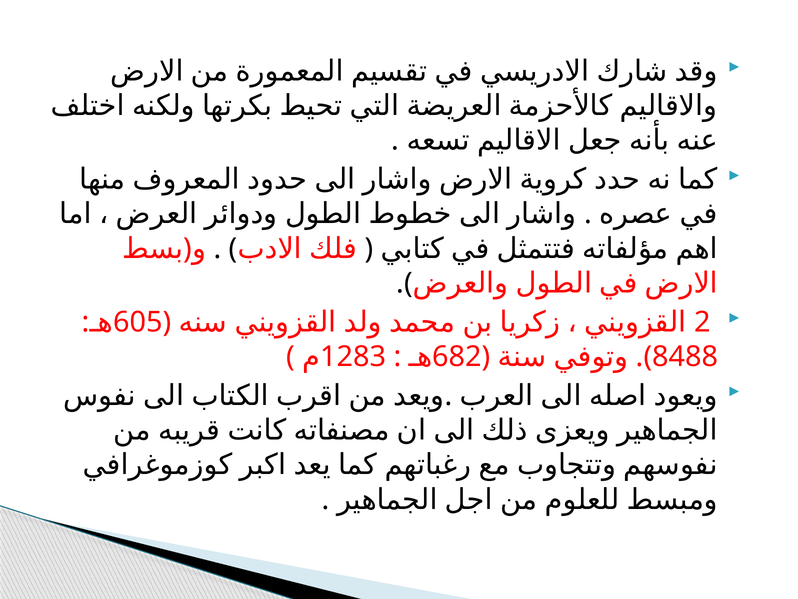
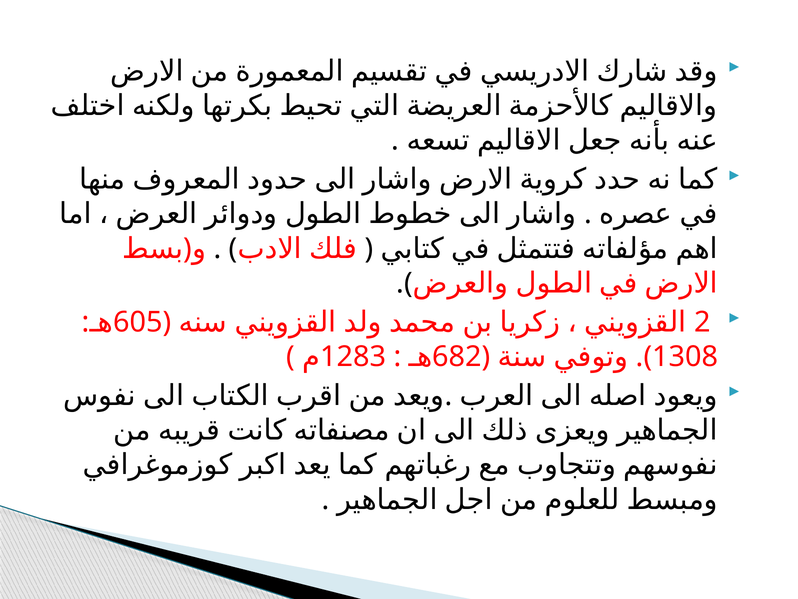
8488: 8488 -> 1308 (685, 356)
